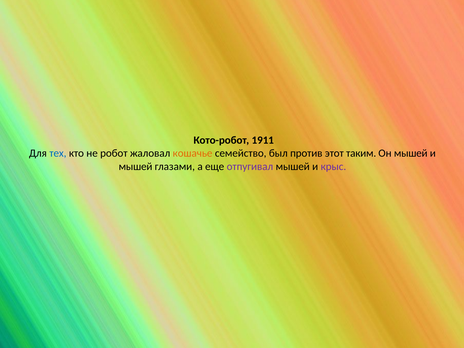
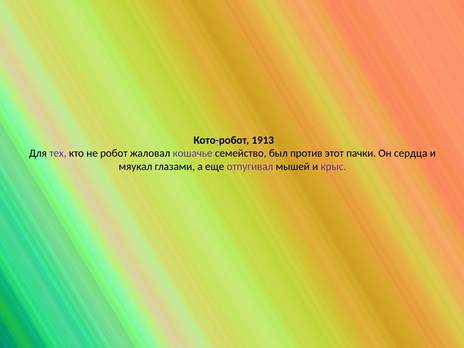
1911: 1911 -> 1913 (263, 140)
тех colour: blue -> purple (58, 153)
кошачье colour: orange -> purple (193, 153)
таким: таким -> пачки (361, 153)
Он мышей: мышей -> сердца (411, 153)
мышей: мышей -> мяукал (135, 166)
